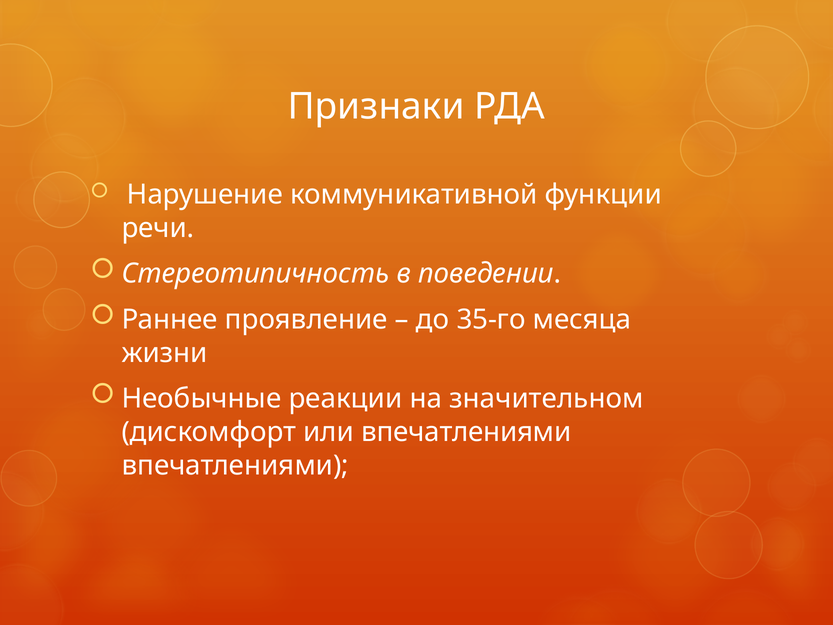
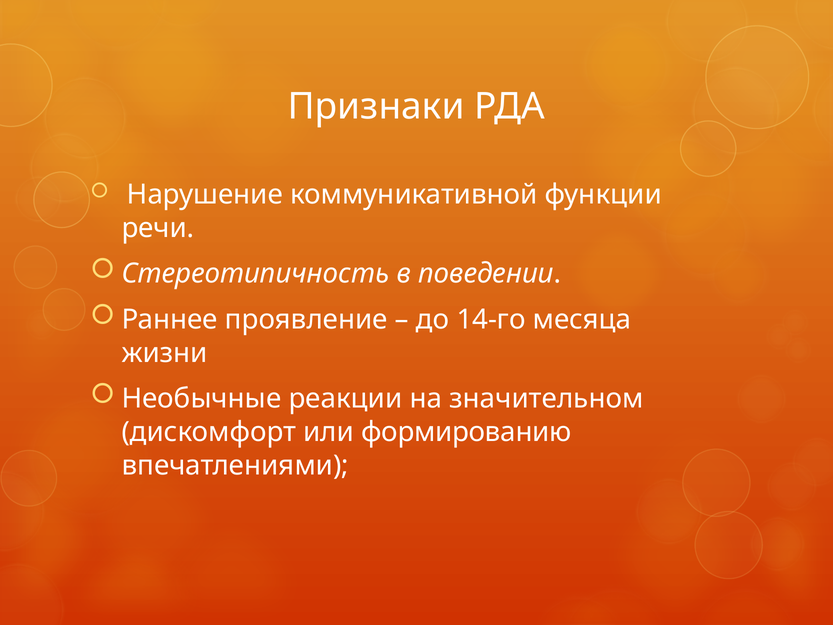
35-го: 35-го -> 14-го (491, 319)
или впечатлениями: впечатлениями -> формированию (466, 432)
